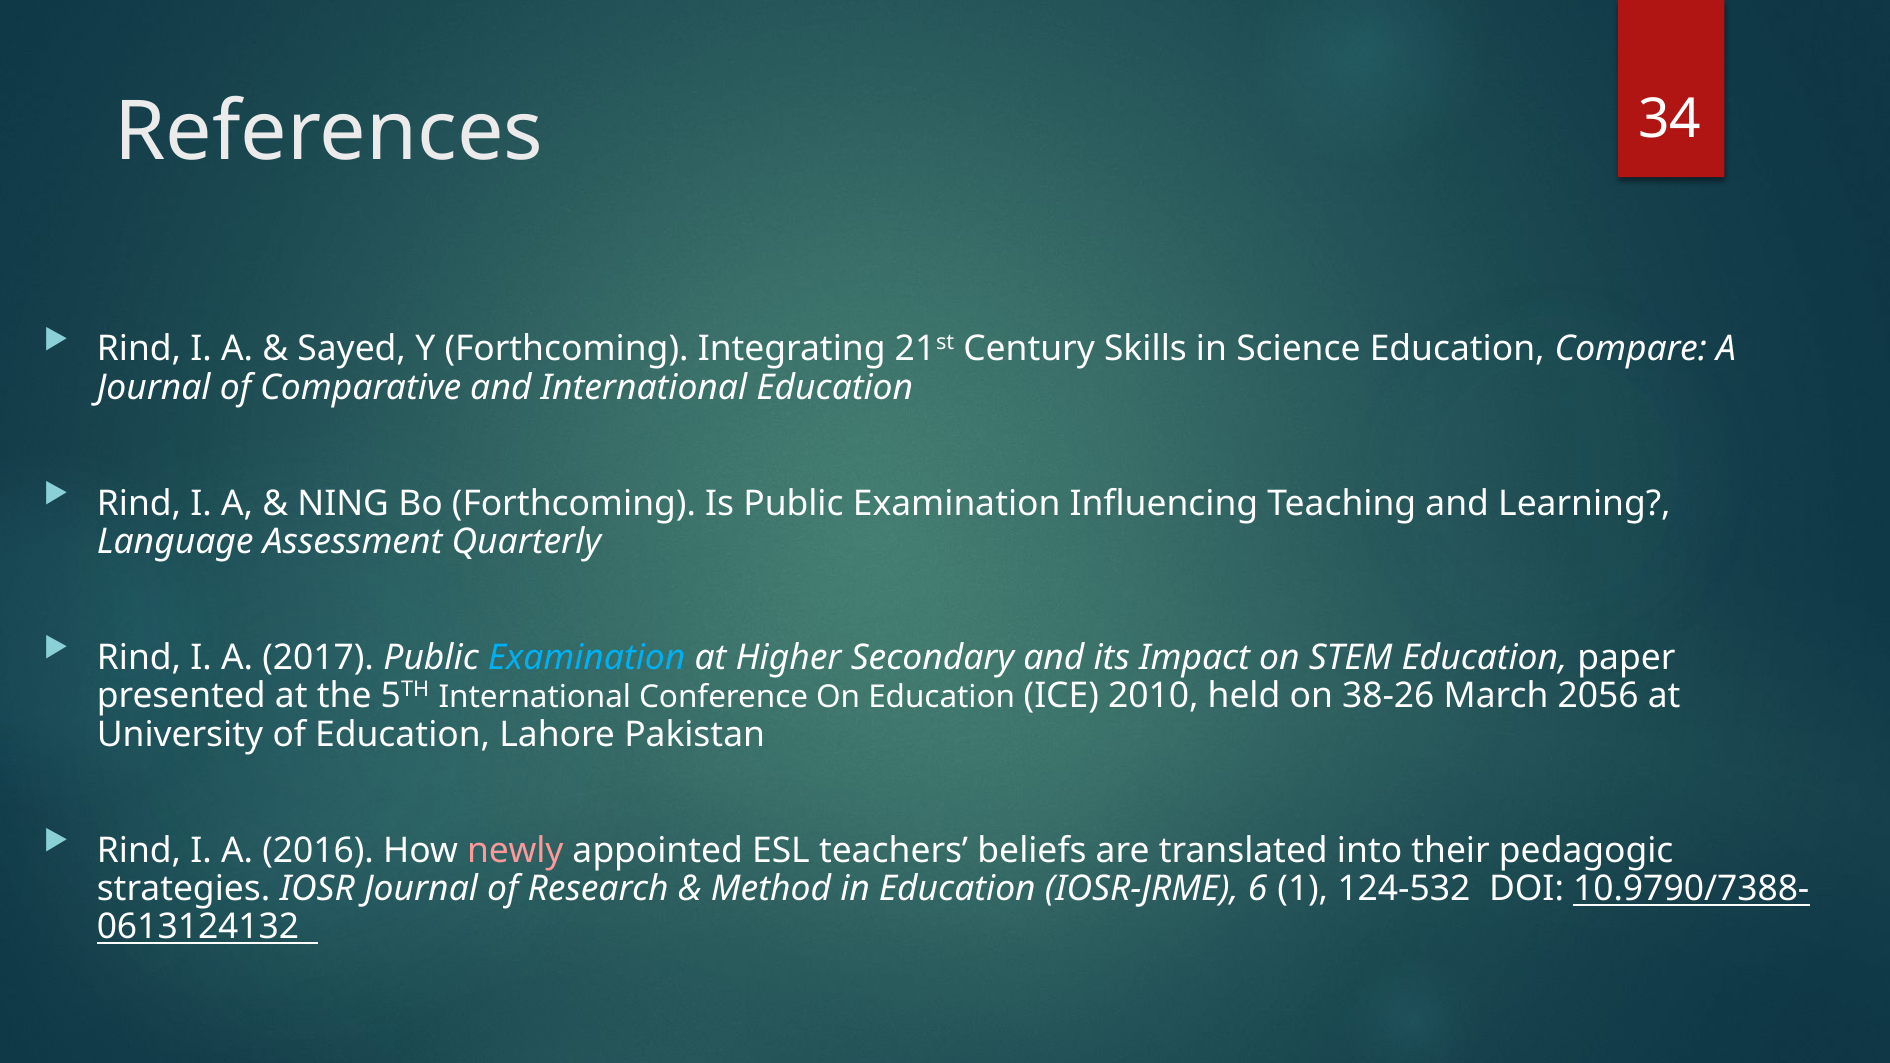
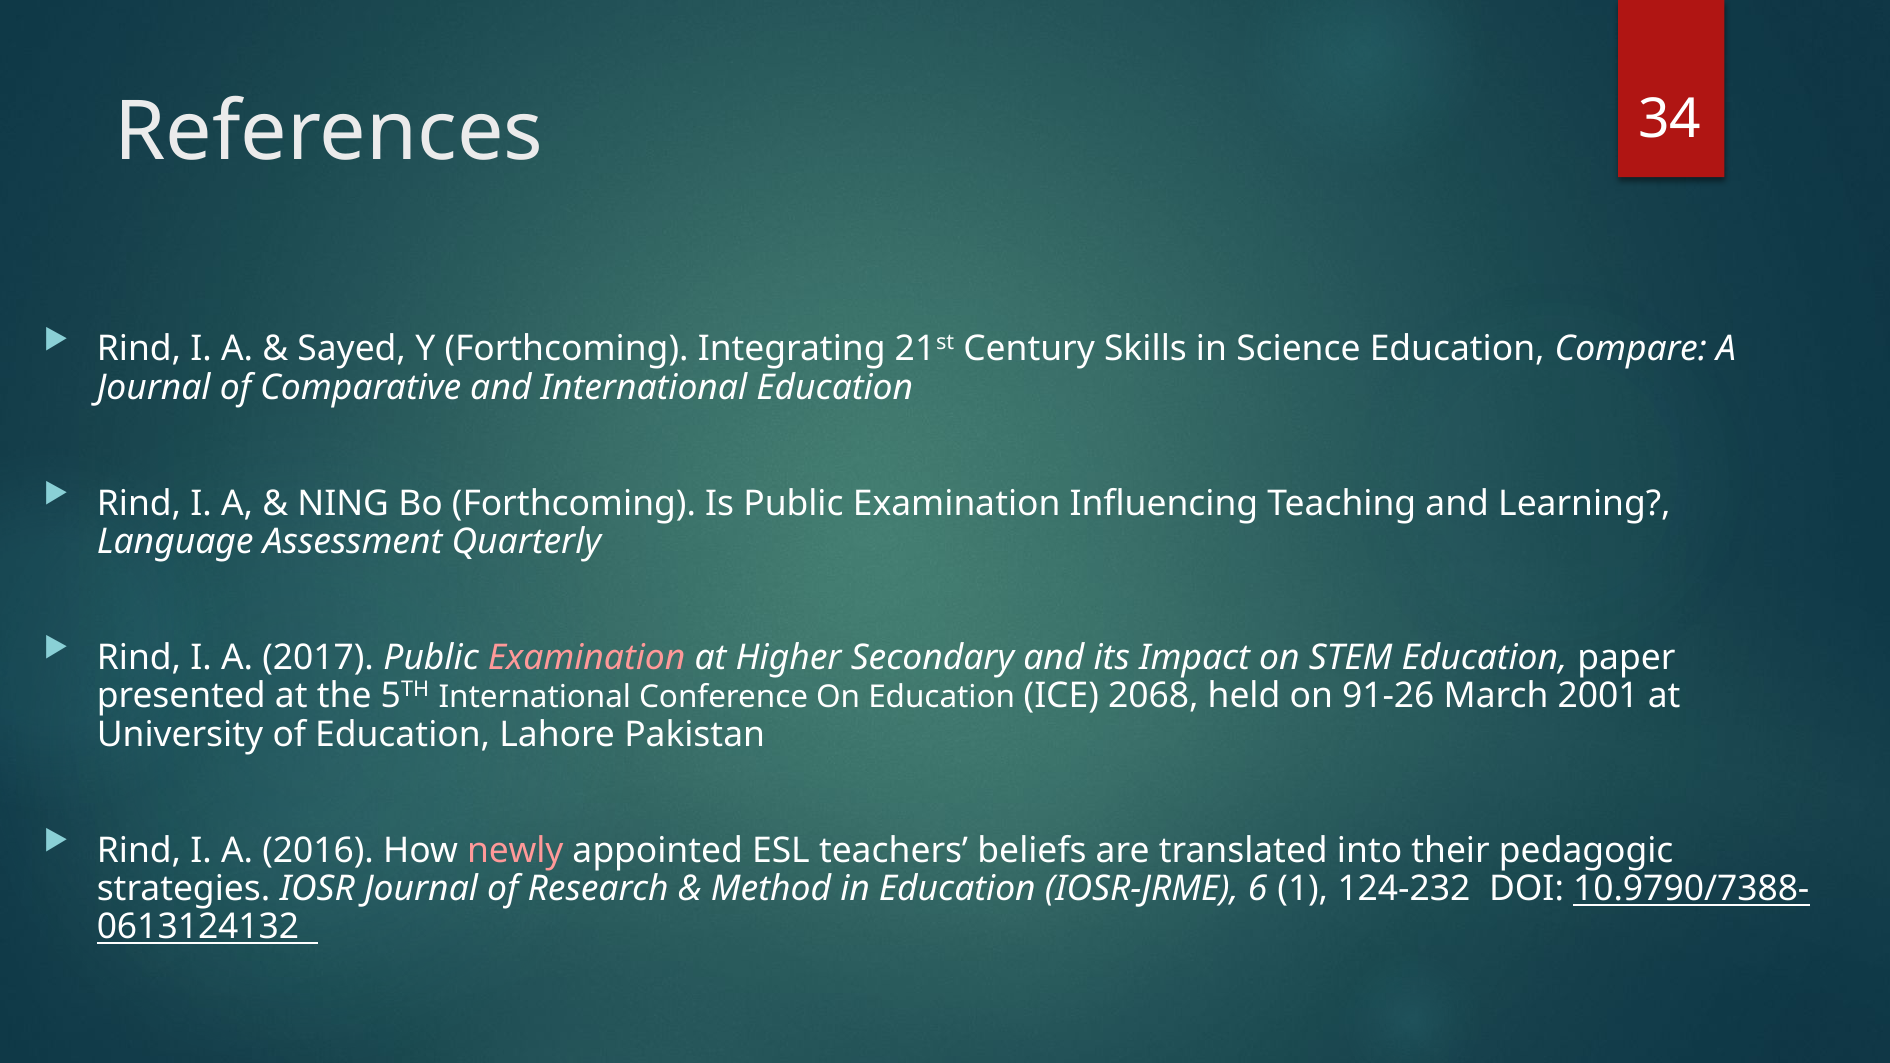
Examination colour: light blue -> pink (587, 658)
2010: 2010 -> 2068 (1153, 696)
38-26: 38-26 -> 91-26 (1388, 696)
2056: 2056 -> 2001 (1598, 696)
124-532: 124-532 -> 124-232 (1404, 889)
